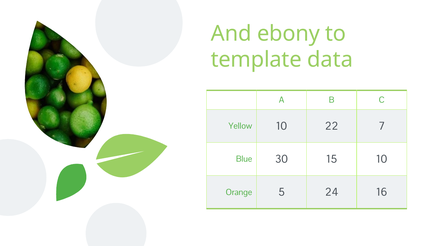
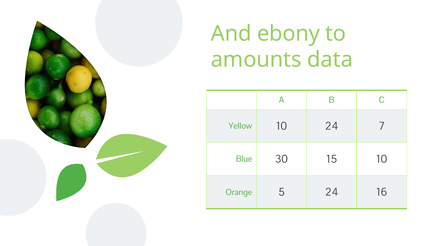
template: template -> amounts (256, 60)
10 22: 22 -> 24 (332, 126)
